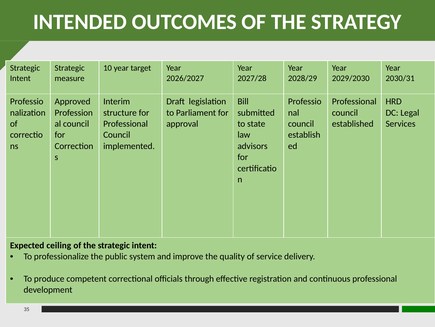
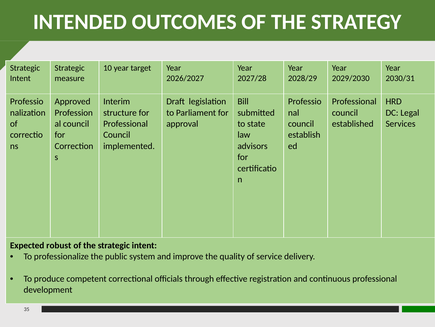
ceiling: ceiling -> robust (59, 245)
